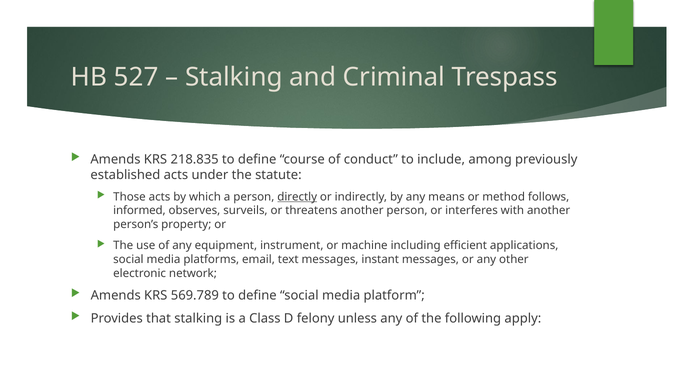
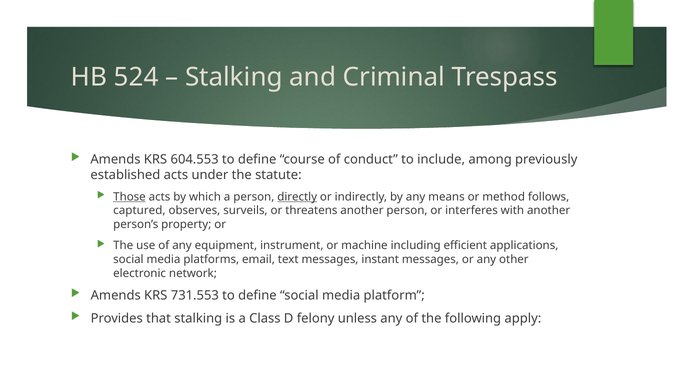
527: 527 -> 524 (136, 77)
218.835: 218.835 -> 604.553 (195, 160)
Those underline: none -> present (129, 197)
informed: informed -> captured (139, 211)
569.789: 569.789 -> 731.553 (195, 296)
